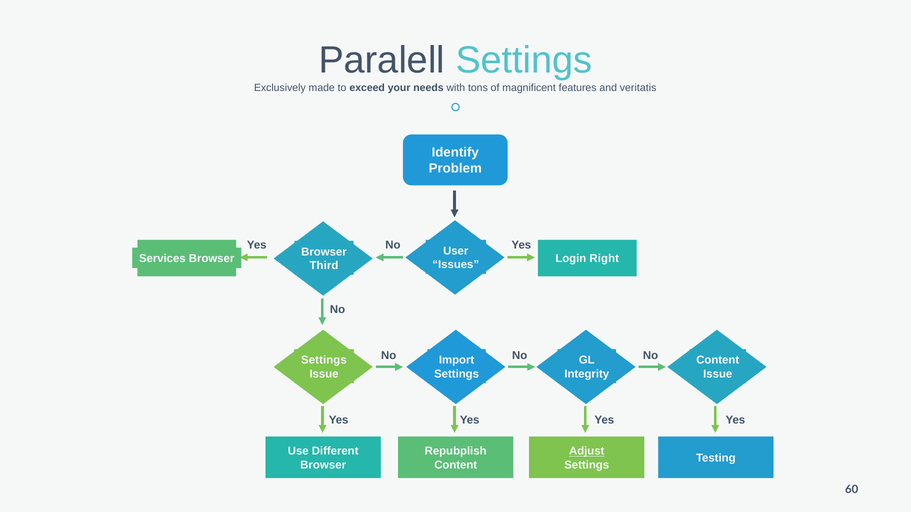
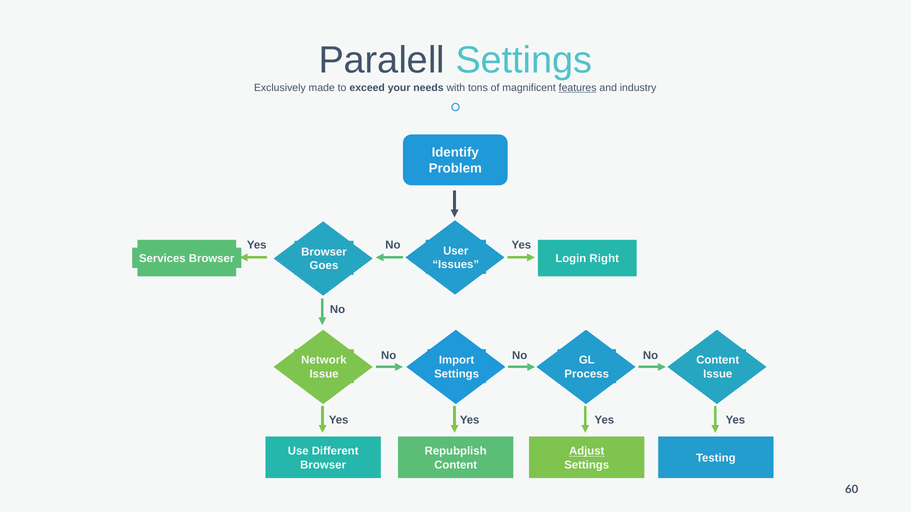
features underline: none -> present (578, 88)
veritatis: veritatis -> industry (638, 88)
Third: Third -> Goes (324, 266)
Settings: Settings -> Network (324, 361)
Integrity: Integrity -> Process (587, 374)
